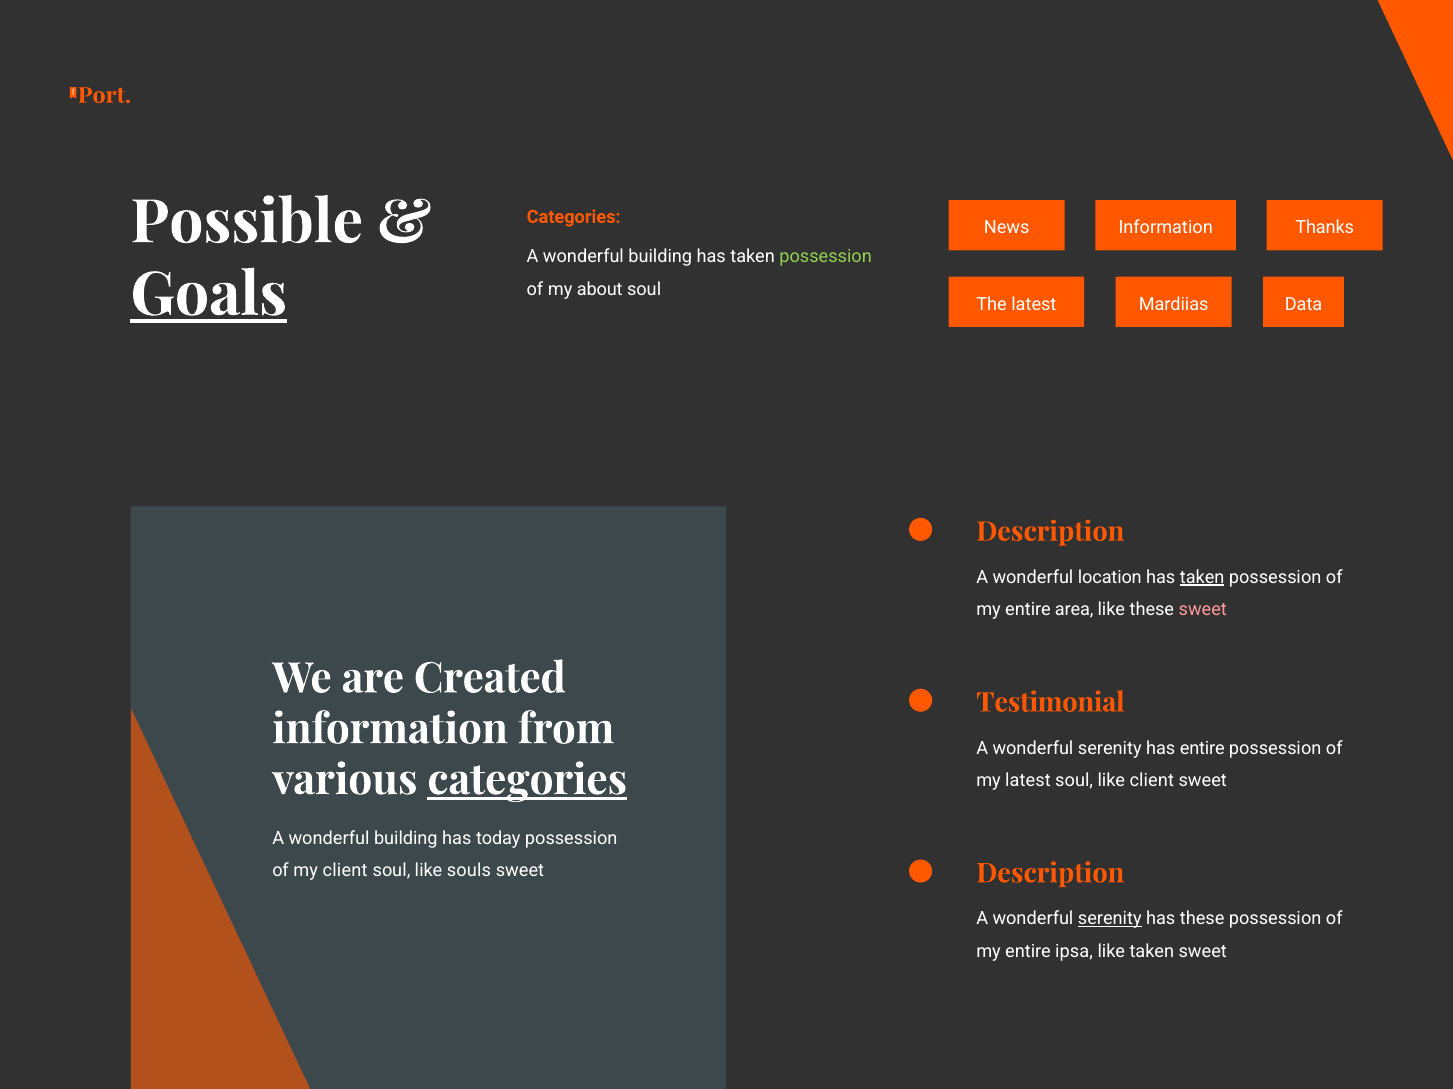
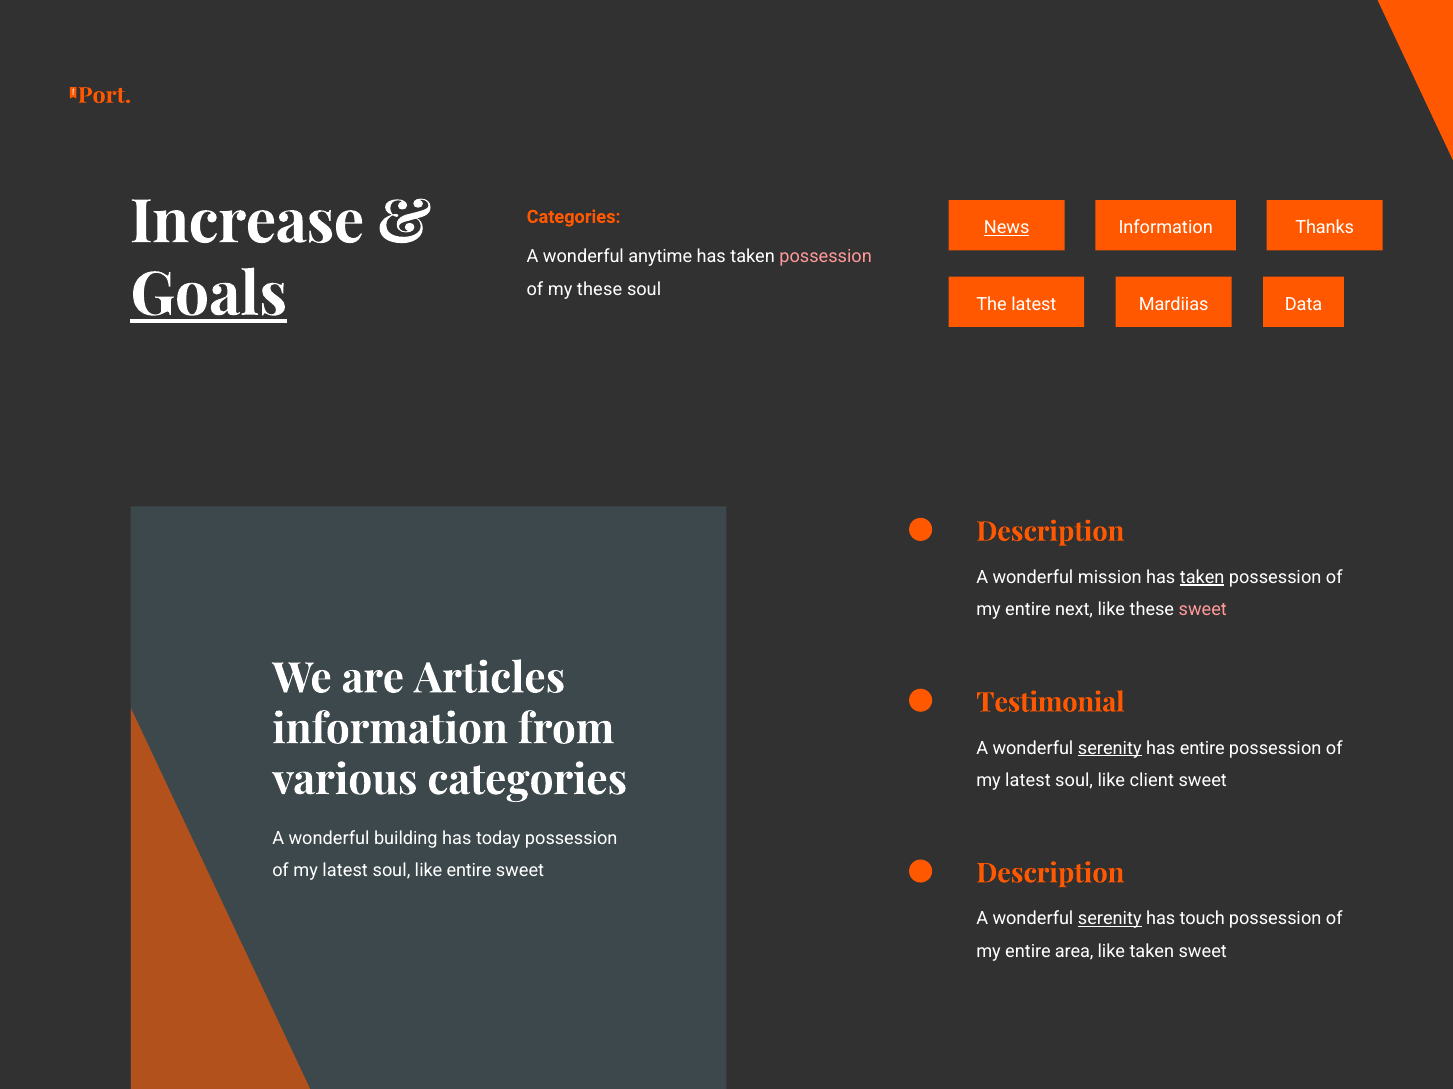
Possible: Possible -> Increase (247, 222)
News underline: none -> present (1007, 228)
building: building -> anytime (660, 257)
possession colour: light green -> pink (826, 257)
my about: about -> these (600, 289)
location: location -> mission (1110, 578)
area: area -> next (1074, 610)
Created: Created -> Articles (490, 679)
serenity underline: none -> present (1110, 749)
categories underline: present -> none (527, 781)
client: client -> latest (345, 871)
like souls: souls -> entire (469, 871)
has these: these -> touch (1202, 919)
ipsa: ipsa -> area (1074, 952)
